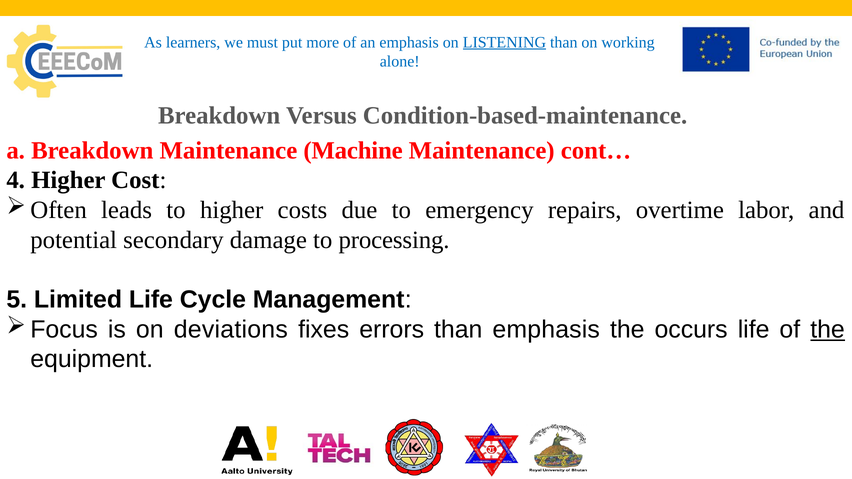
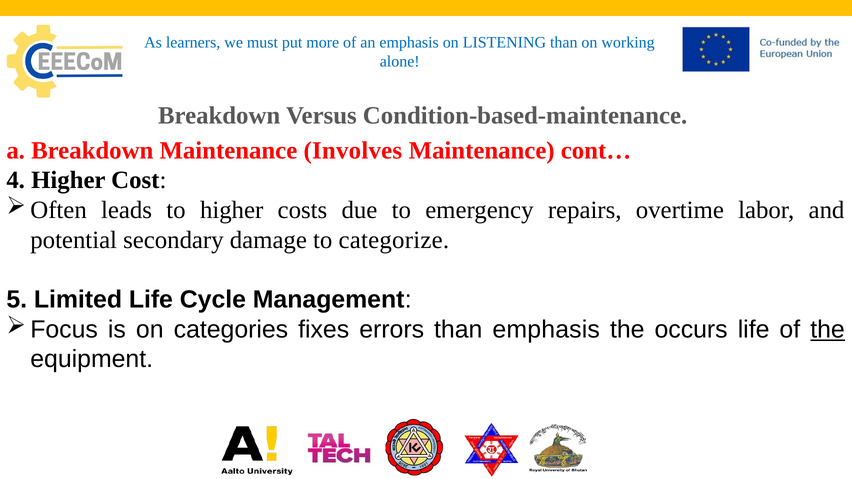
LISTENING underline: present -> none (504, 42)
Machine: Machine -> Involves (353, 151)
processing: processing -> categorize (394, 240)
deviations: deviations -> categories (231, 330)
